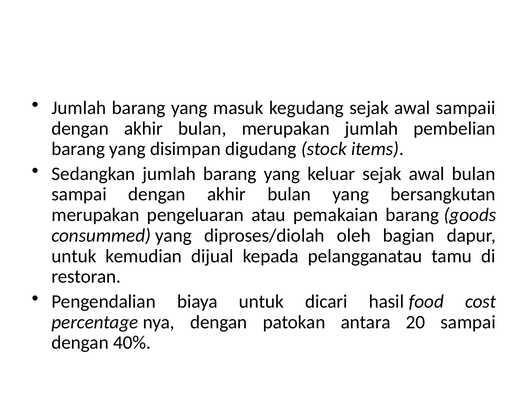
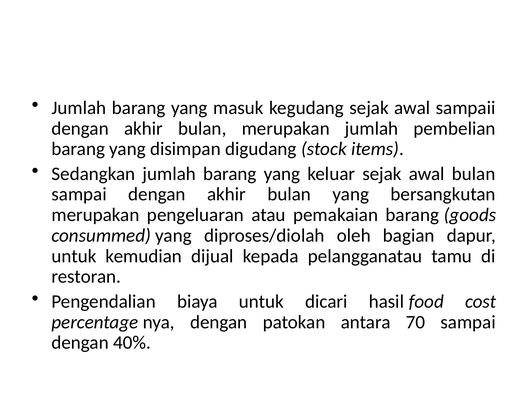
20: 20 -> 70 (415, 322)
